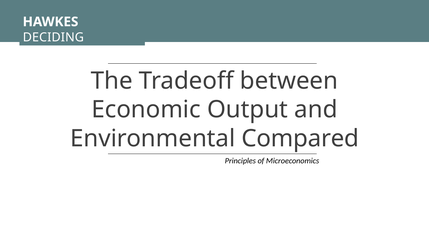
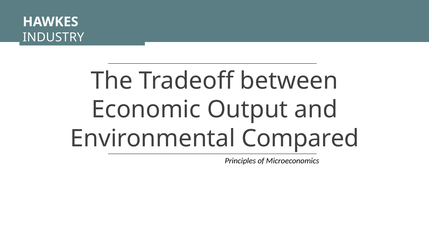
DECIDING: DECIDING -> INDUSTRY (53, 37)
